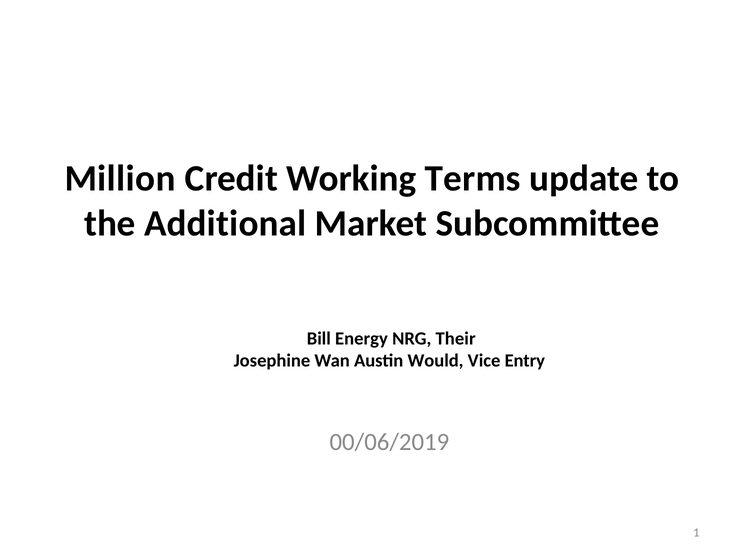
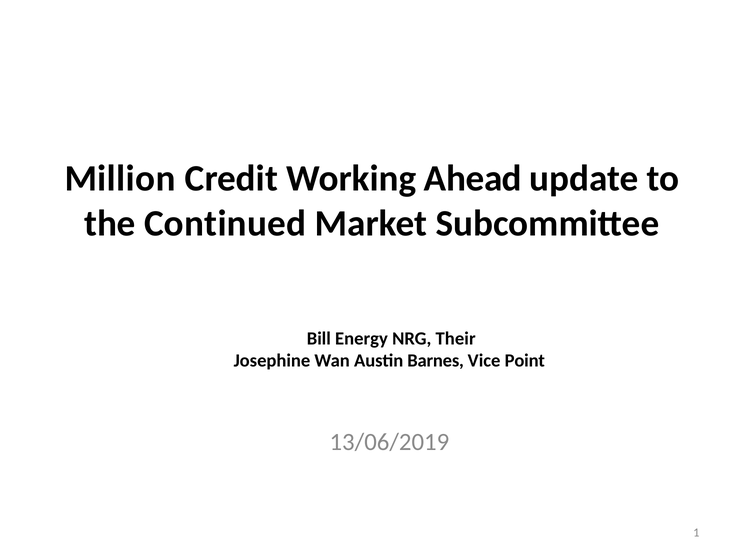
Terms: Terms -> Ahead (473, 179)
Additional: Additional -> Continued (225, 223)
Would: Would -> Barnes (436, 361)
Entry: Entry -> Point (525, 361)
00/06/2019: 00/06/2019 -> 13/06/2019 (389, 442)
